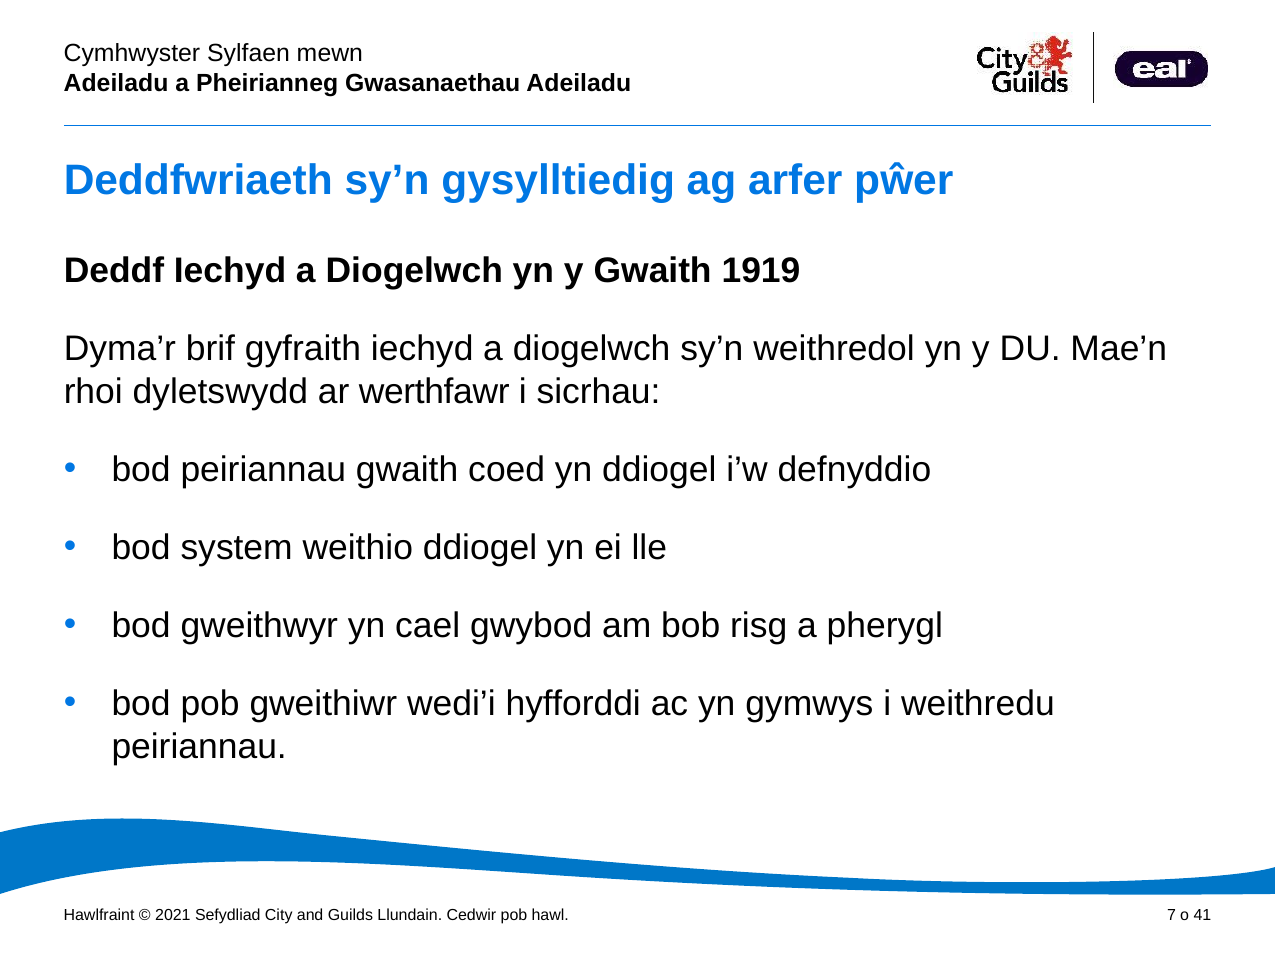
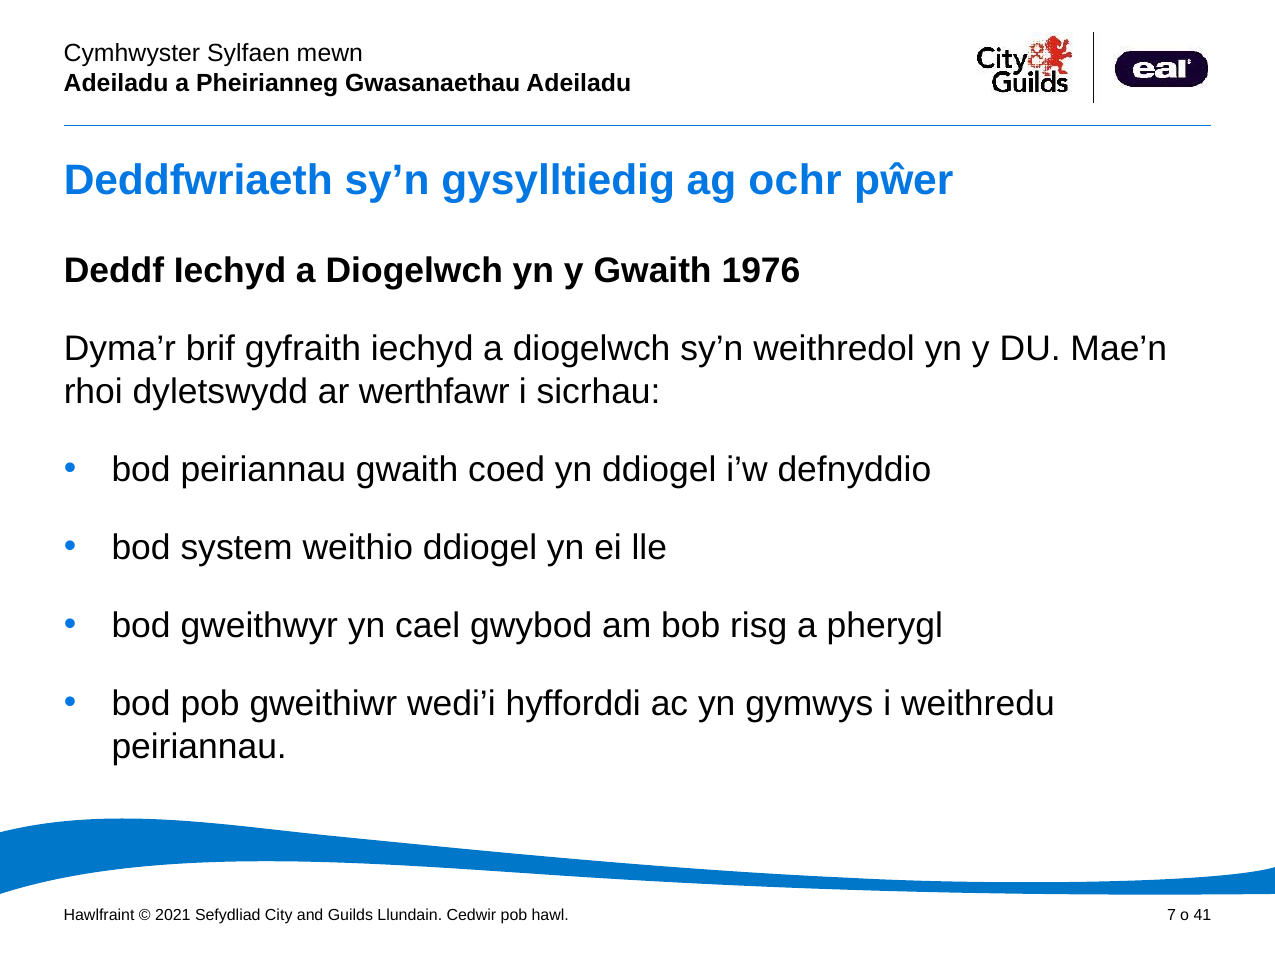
arfer: arfer -> ochr (795, 180)
1919: 1919 -> 1976 (761, 271)
